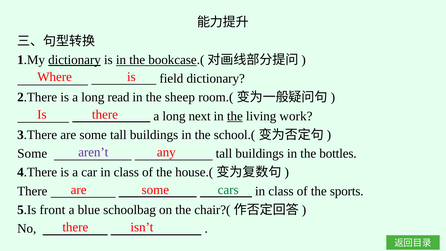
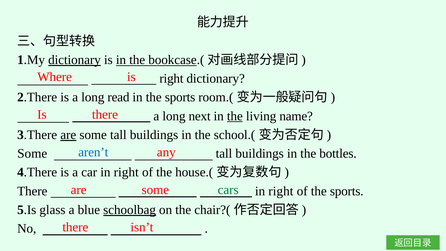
field: field -> right (171, 79)
in the sheep: sheep -> sports (180, 97)
work: work -> name (296, 116)
are underline: none -> present (68, 135)
aren’t colour: purple -> blue (93, 152)
car in class: class -> right (126, 172)
There in class: class -> right (281, 191)
front: front -> glass (52, 210)
schoolbag underline: none -> present (130, 210)
